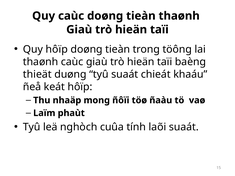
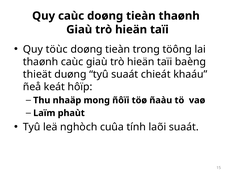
Quy hôïp: hôïp -> töùc (57, 49)
